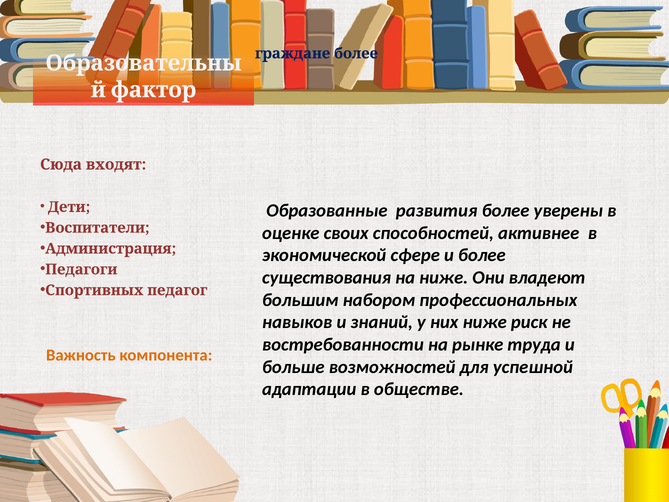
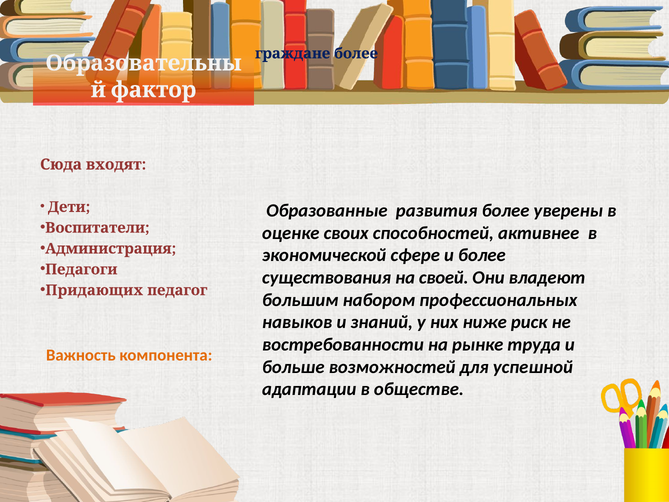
на ниже: ниже -> своей (444, 277)
Спортивных: Спортивных -> Придающих (94, 290)
